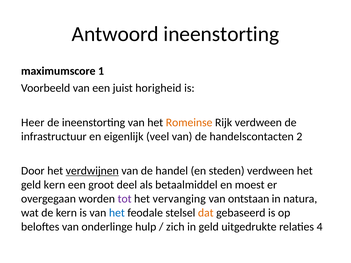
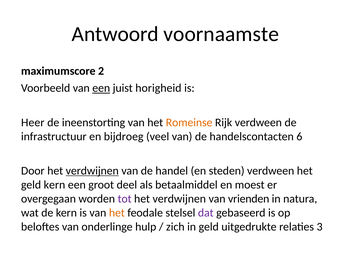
Antwoord ineenstorting: ineenstorting -> voornaamste (221, 34)
1: 1 -> 2 (101, 71)
een underline: none -> present (101, 88)
eigenlijk: eigenlijk -> bijdroeg (124, 137)
2: 2 -> 6 (299, 137)
vervanging: vervanging -> verdwijnen (179, 199)
ontstaan: ontstaan -> vrienden (249, 199)
het colour: blue -> orange (117, 213)
dat colour: orange -> purple (206, 213)
4: 4 -> 3 (320, 227)
